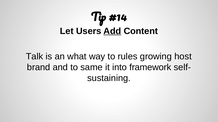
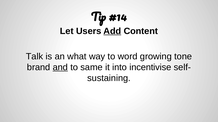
rules: rules -> word (128, 57)
host: host -> tone (183, 57)
and underline: none -> present (60, 68)
framework: framework -> incentivise (150, 68)
